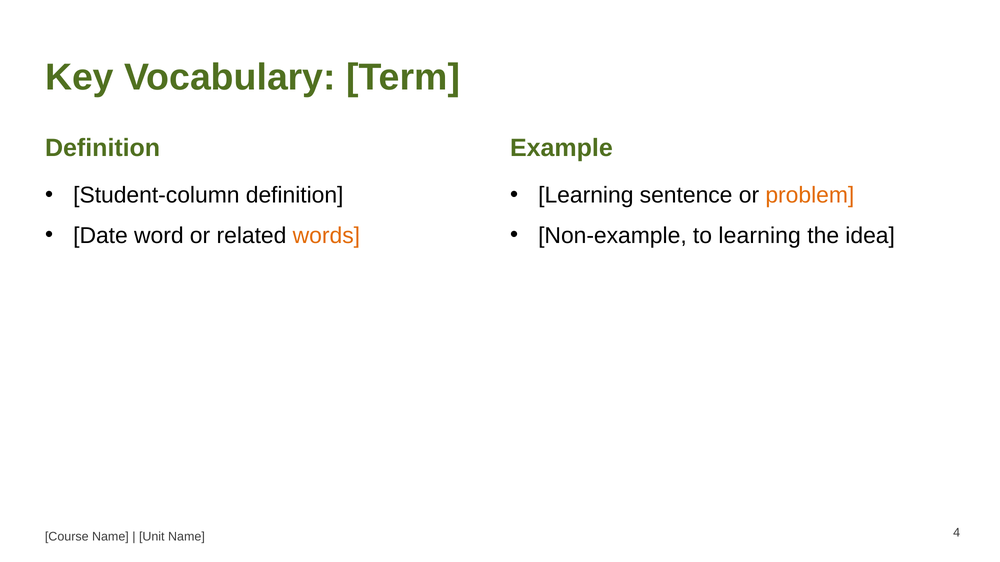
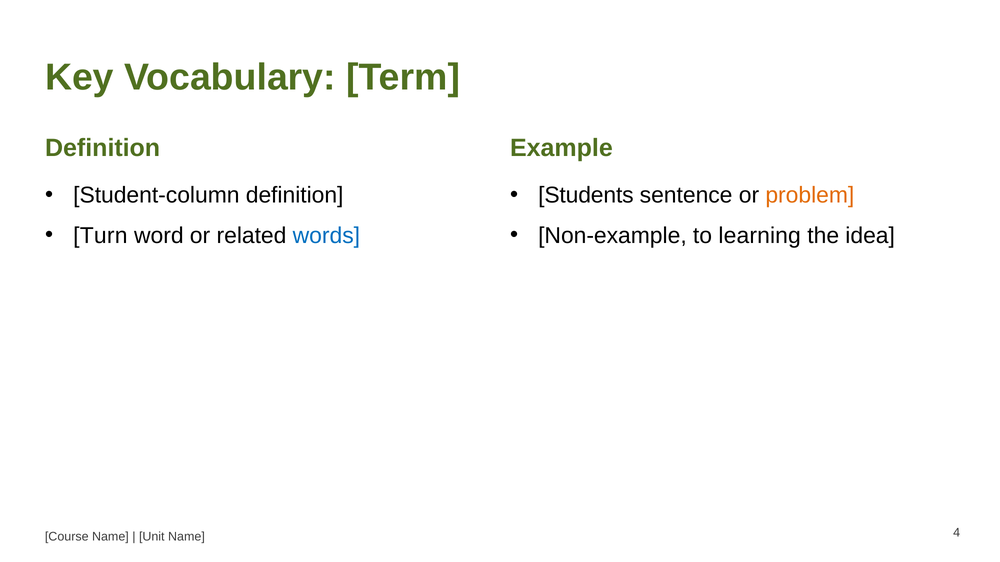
Learning: Learning -> Students (586, 195)
Date: Date -> Turn (100, 236)
words colour: orange -> blue (326, 236)
